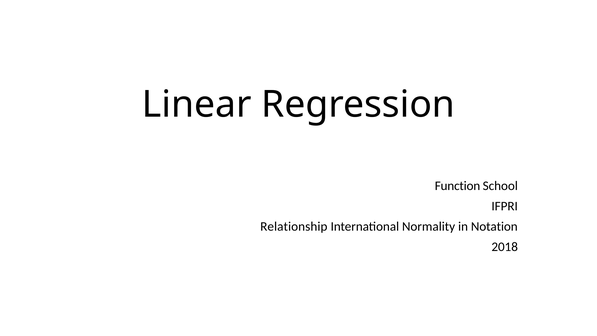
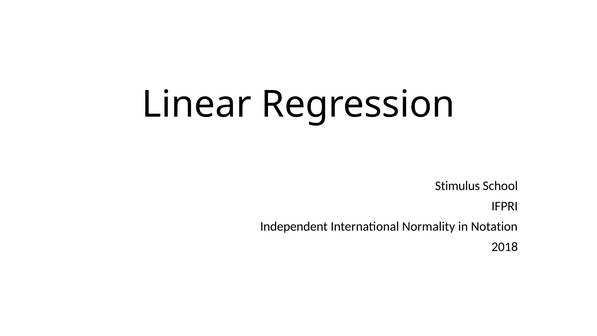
Function: Function -> Stimulus (457, 186)
Relationship: Relationship -> Independent (294, 226)
